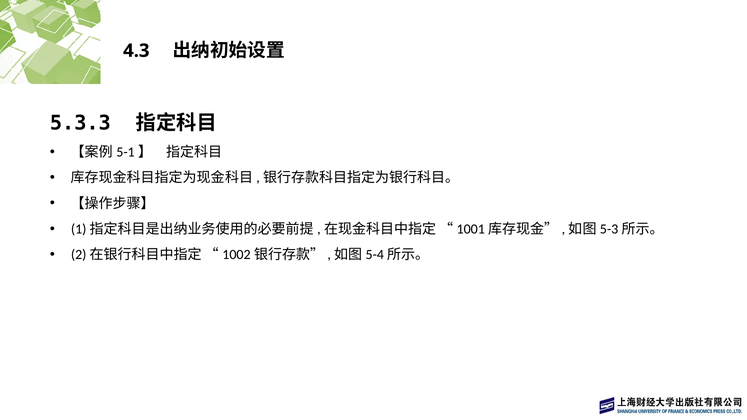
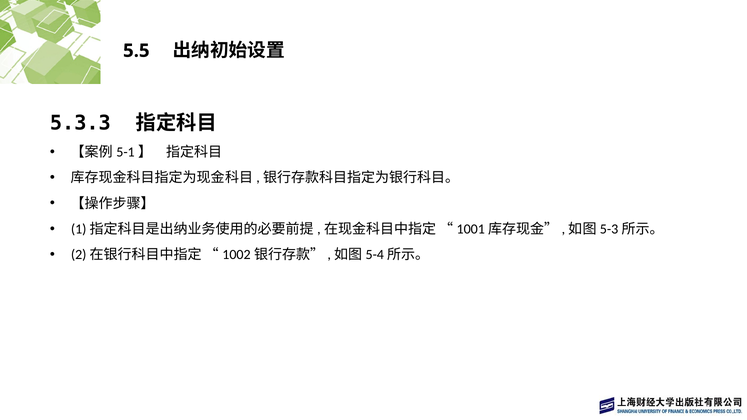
4.3: 4.3 -> 5.5 (136, 51)
